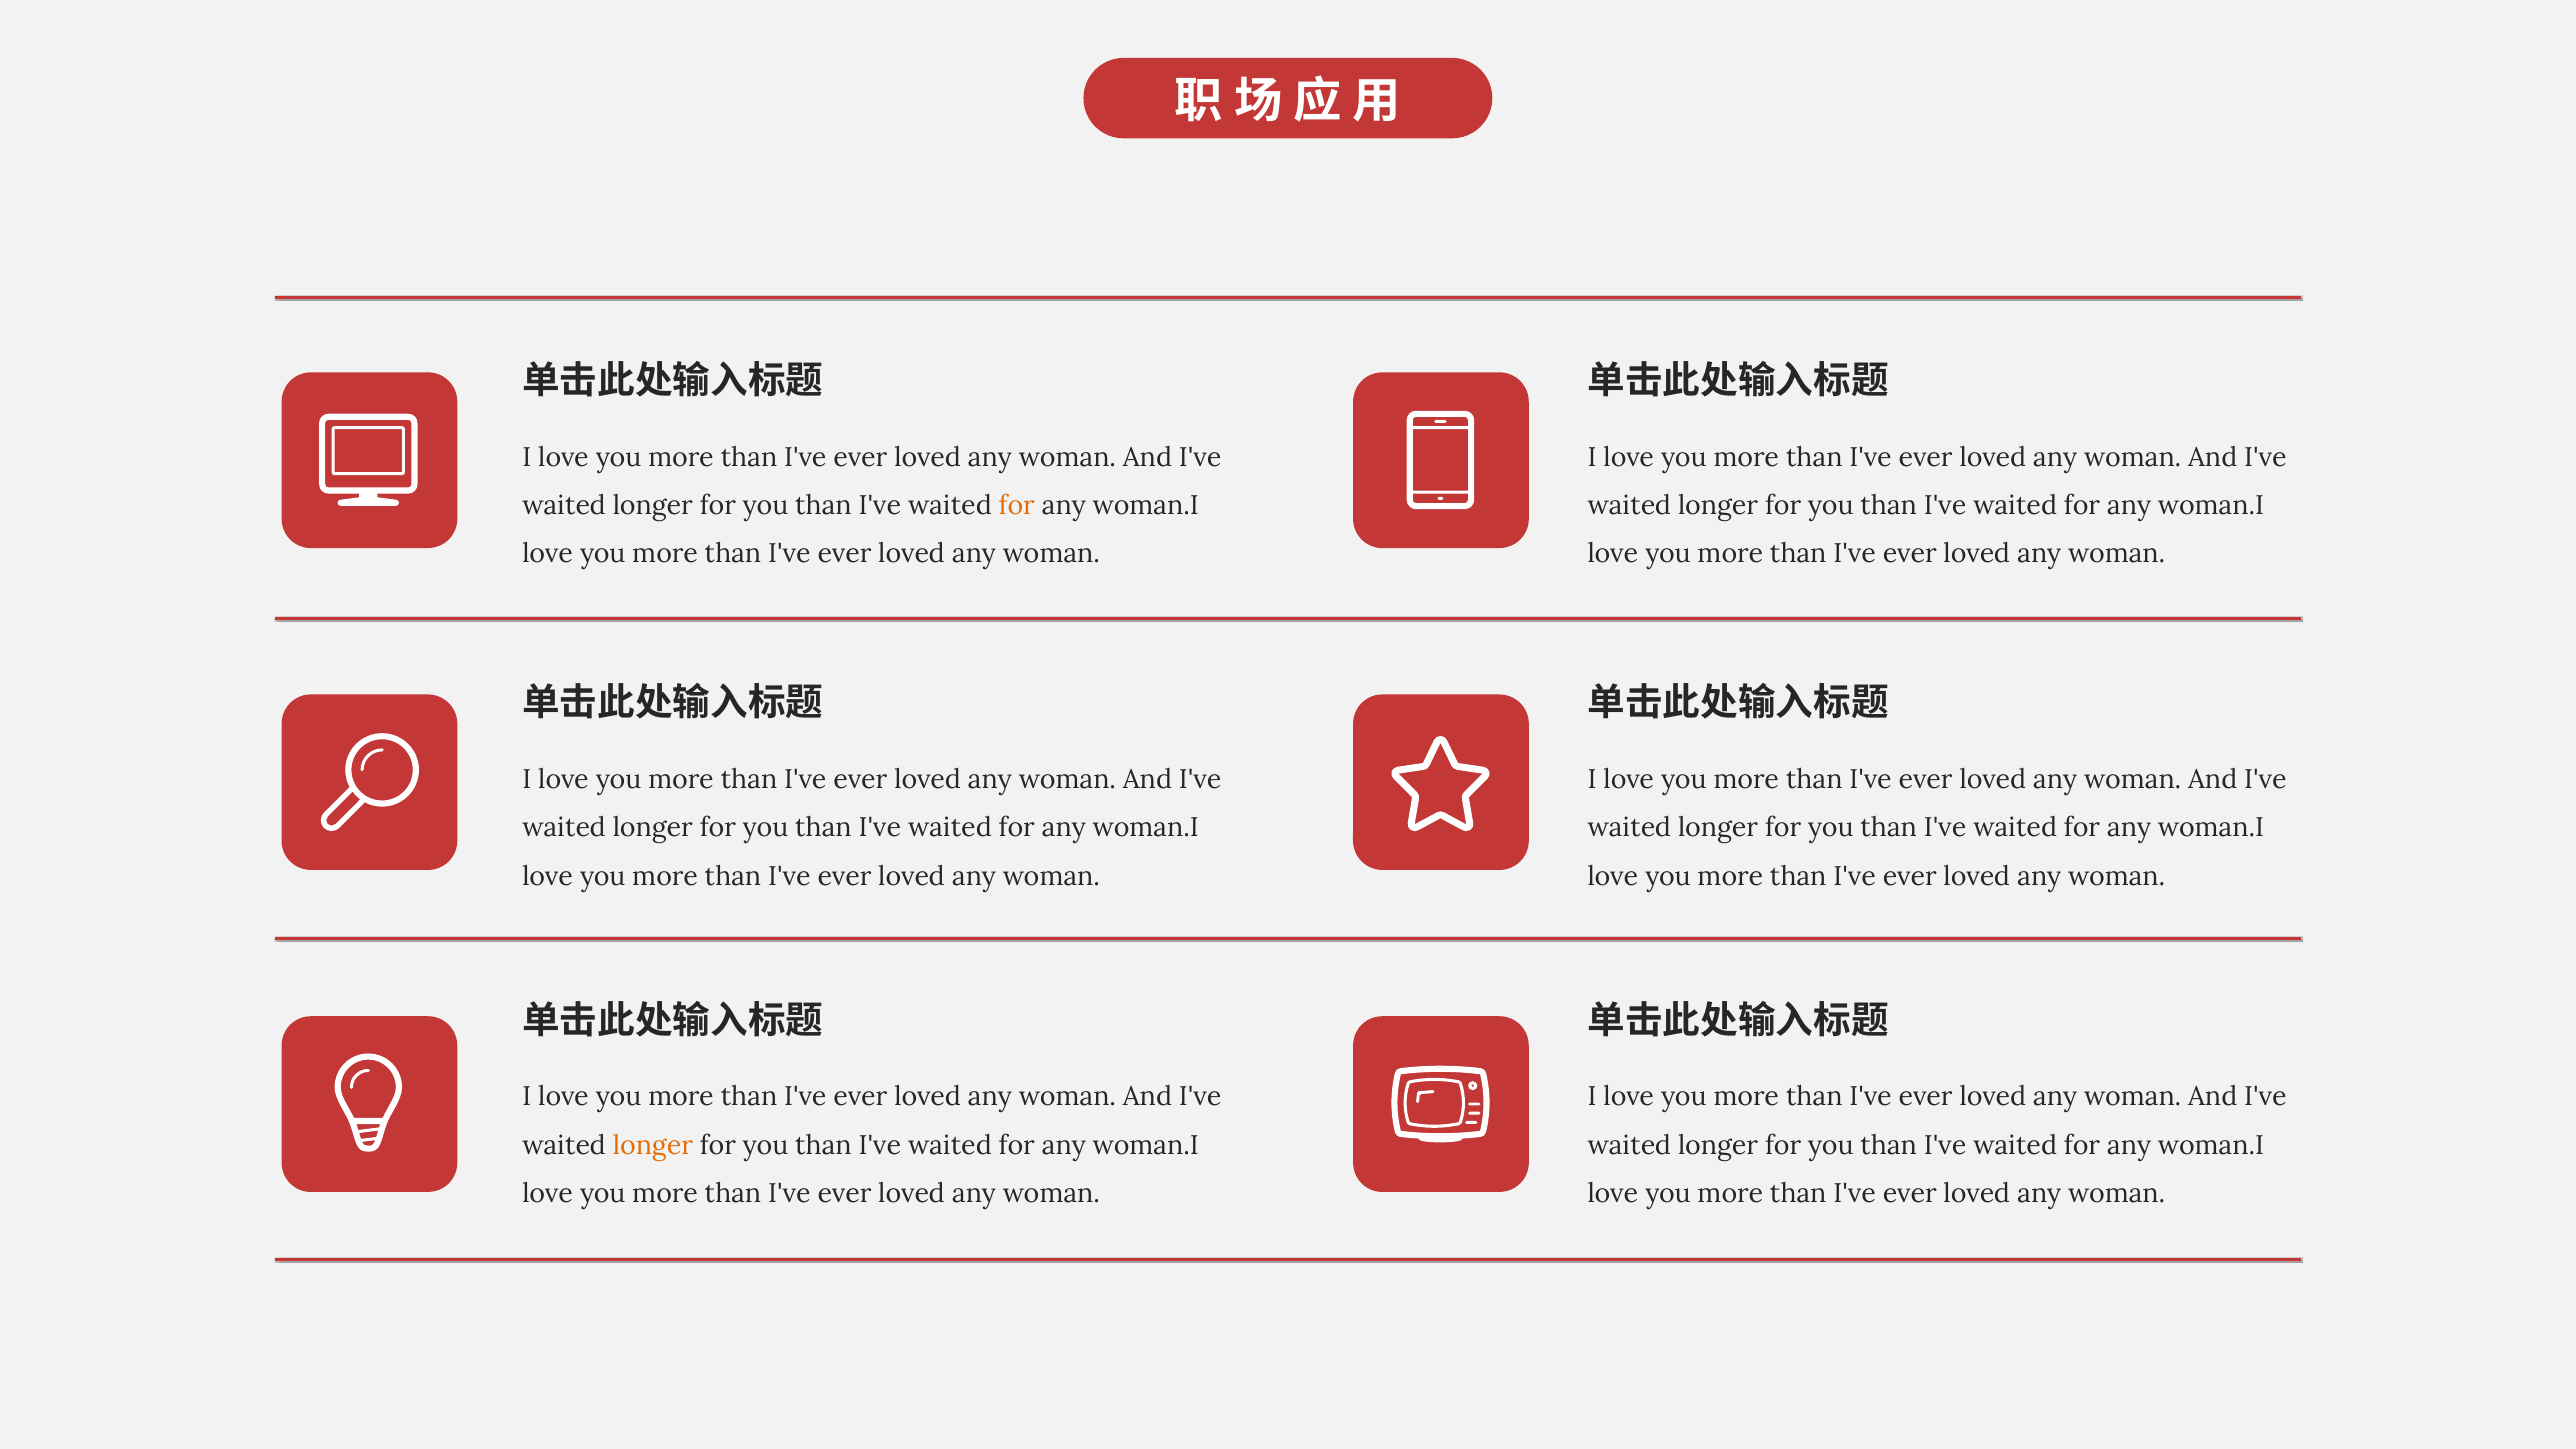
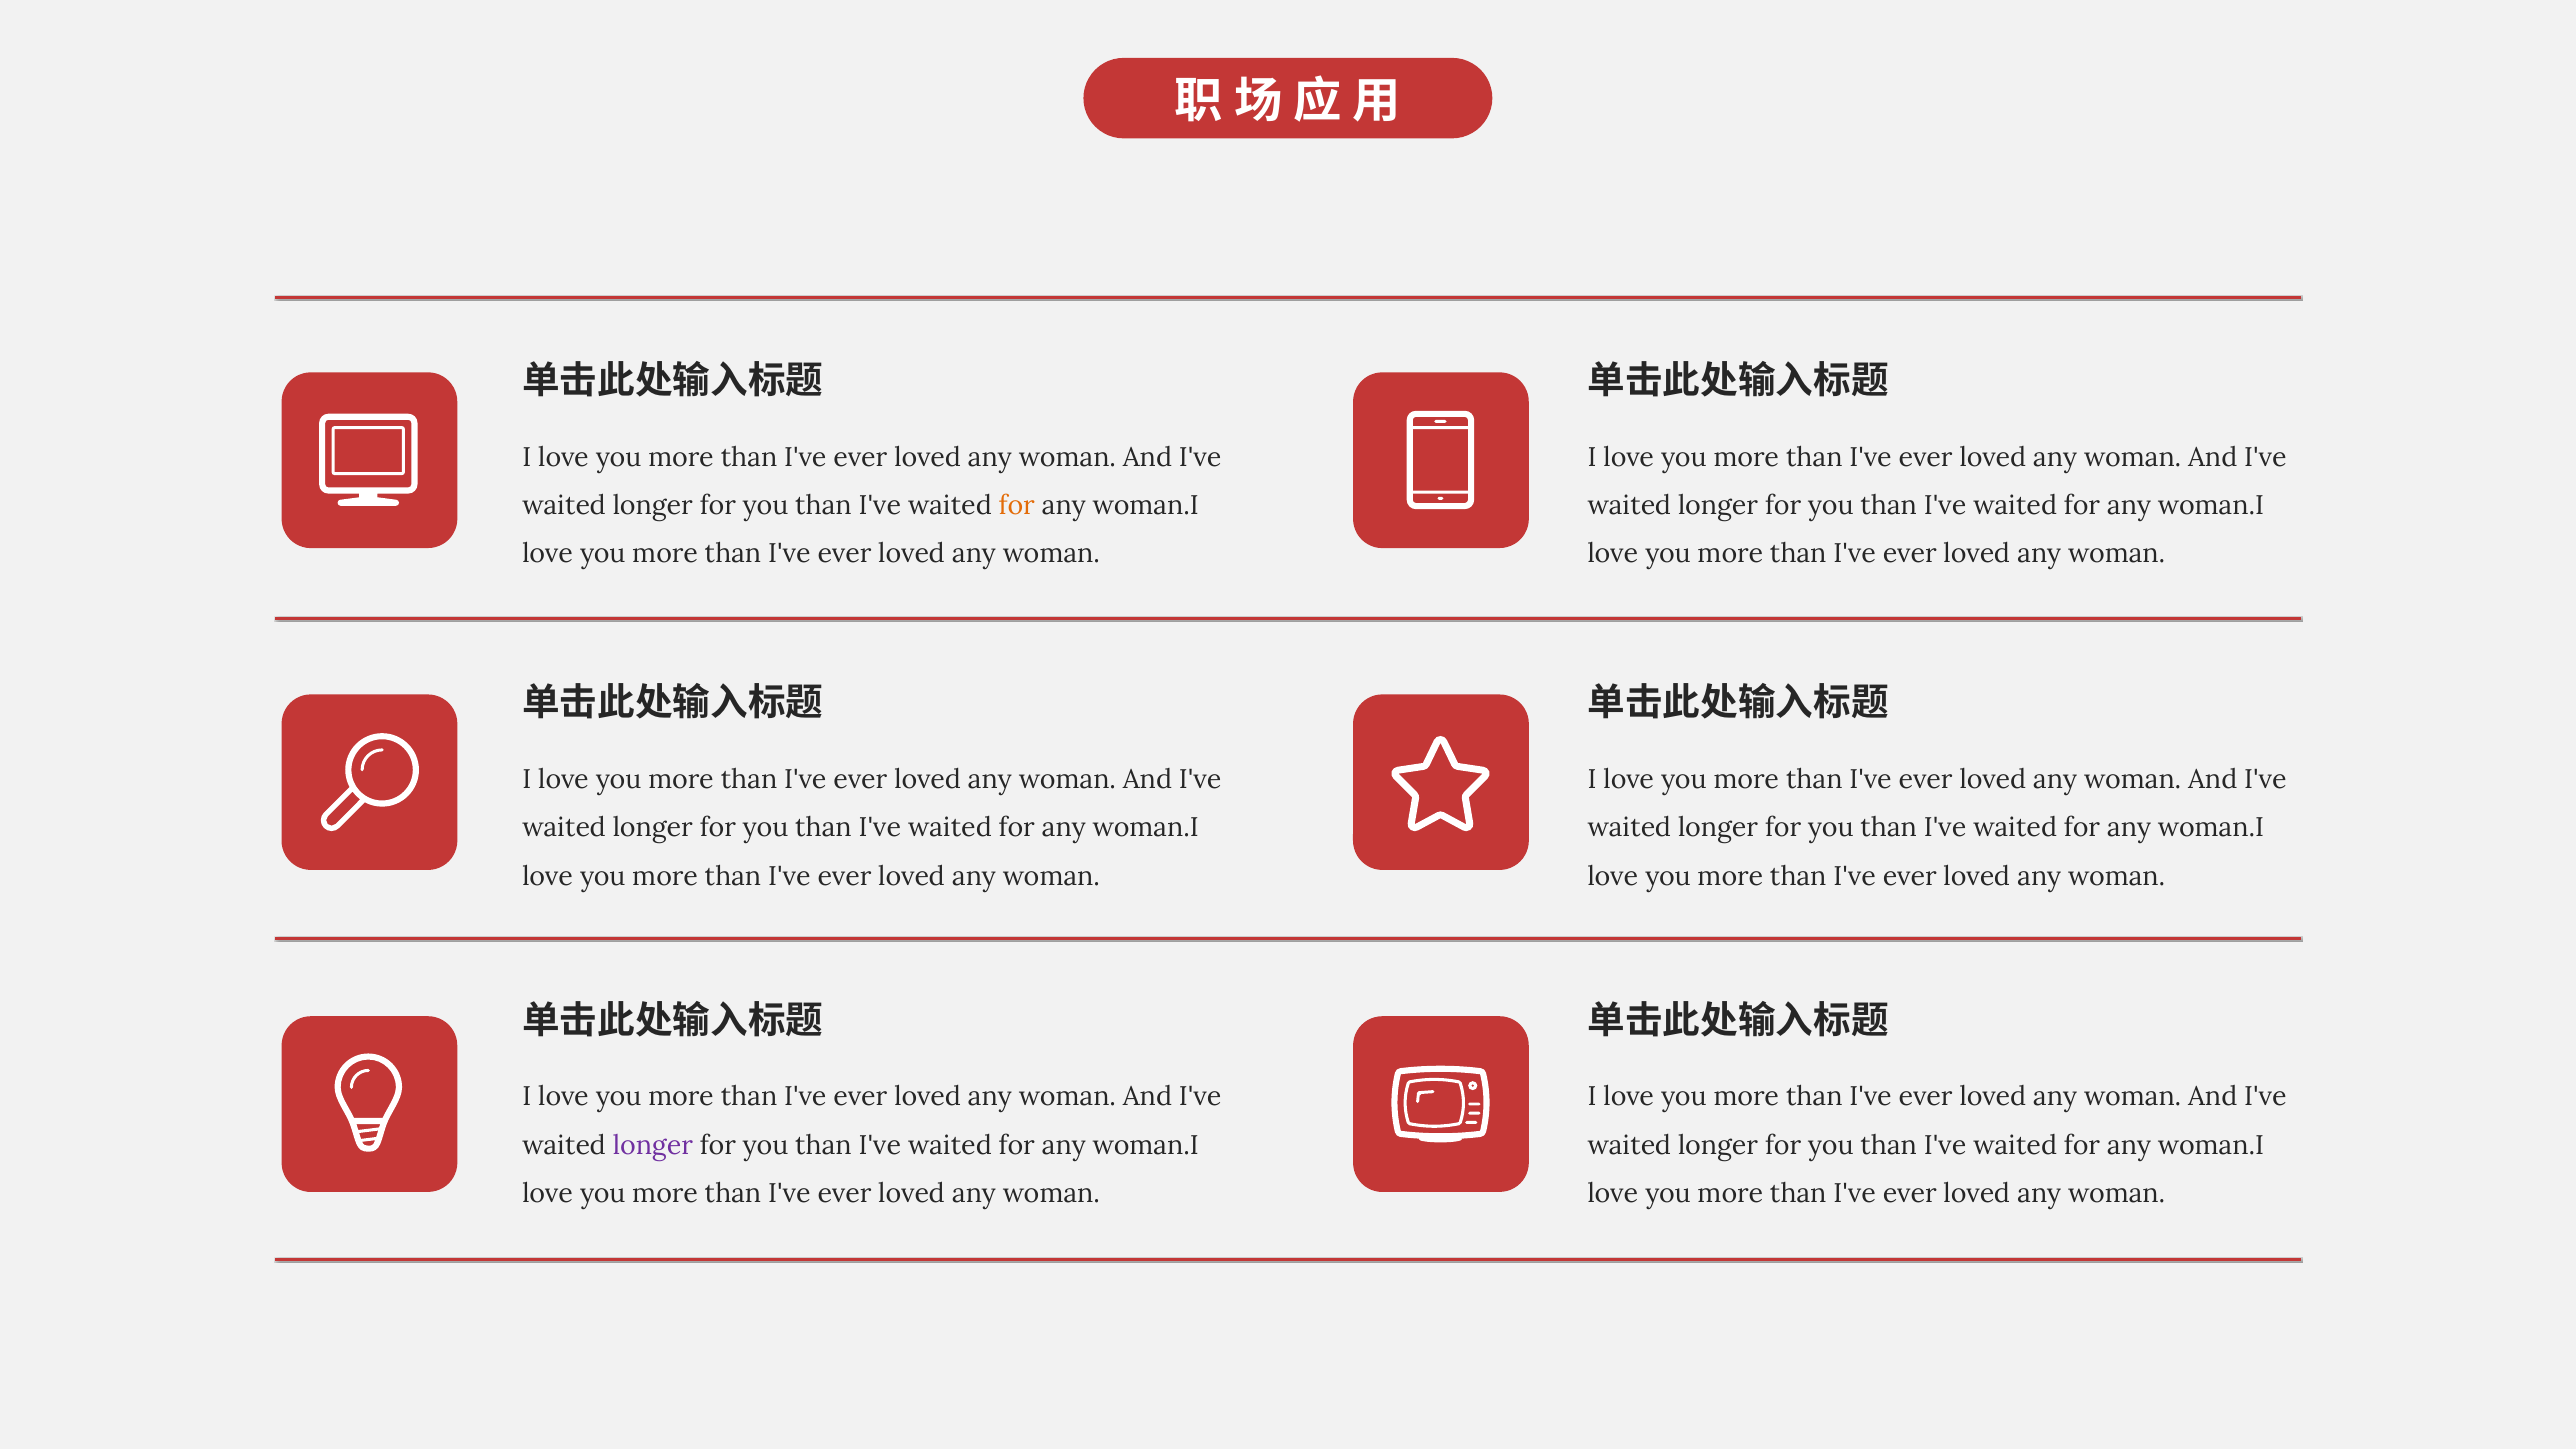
longer colour: orange -> purple (653, 1145)
